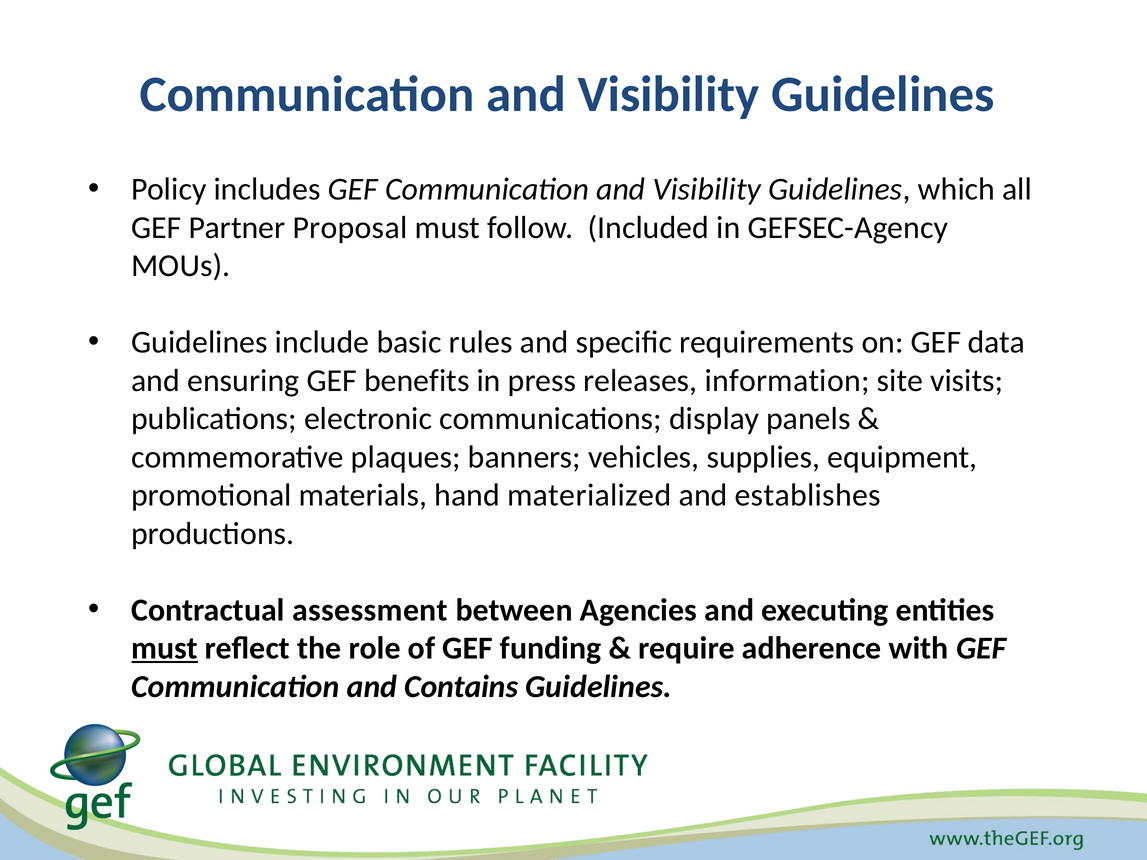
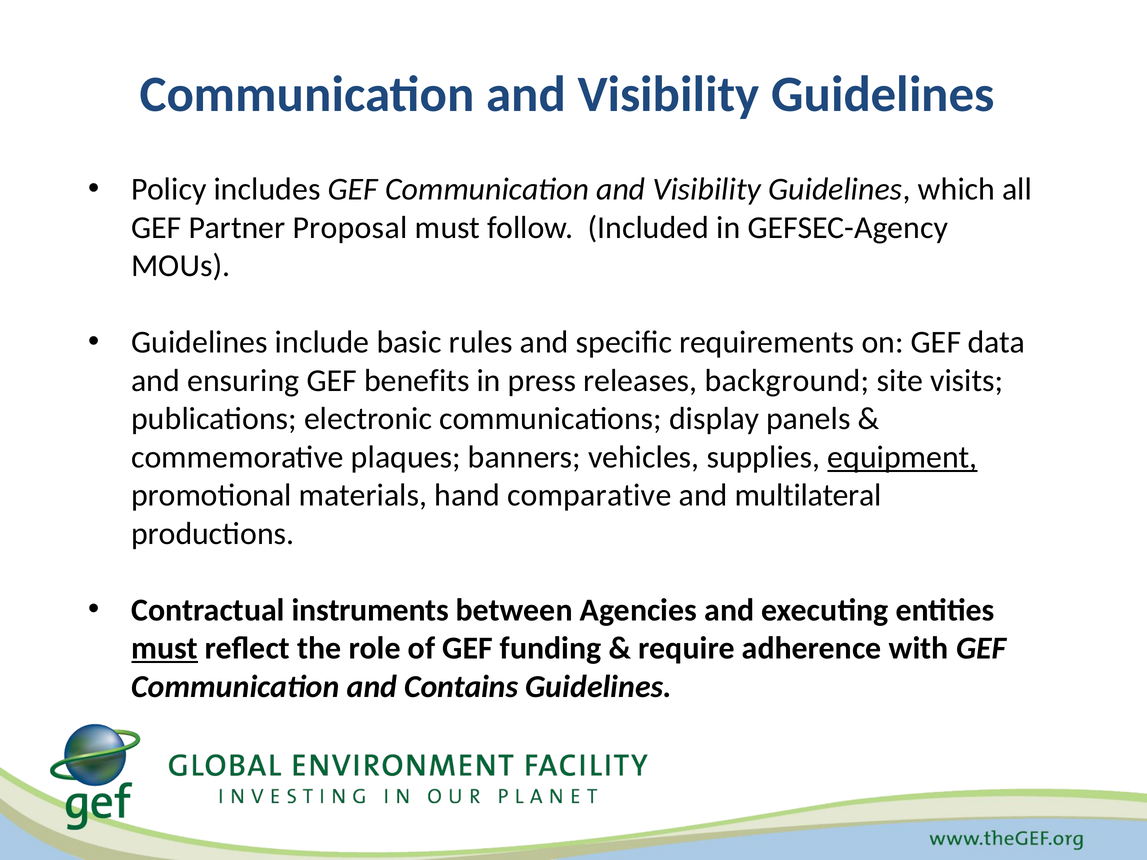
information: information -> background (787, 381)
equipment underline: none -> present (902, 457)
materialized: materialized -> comparative (589, 496)
establishes: establishes -> multilateral (808, 496)
assessment: assessment -> instruments (370, 610)
